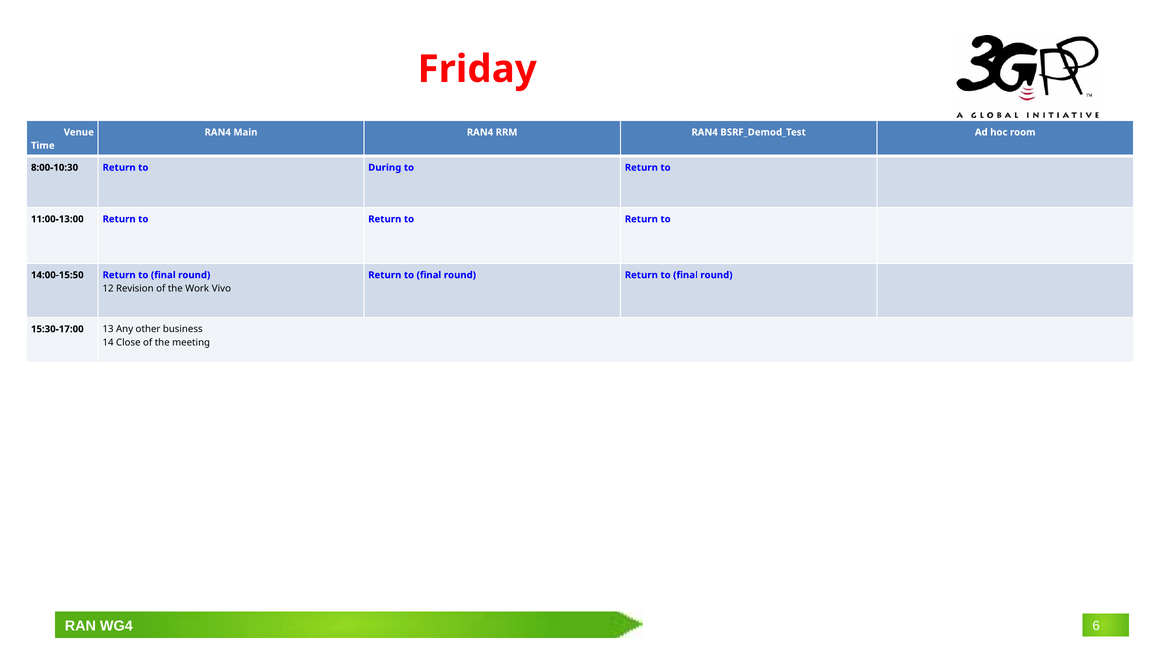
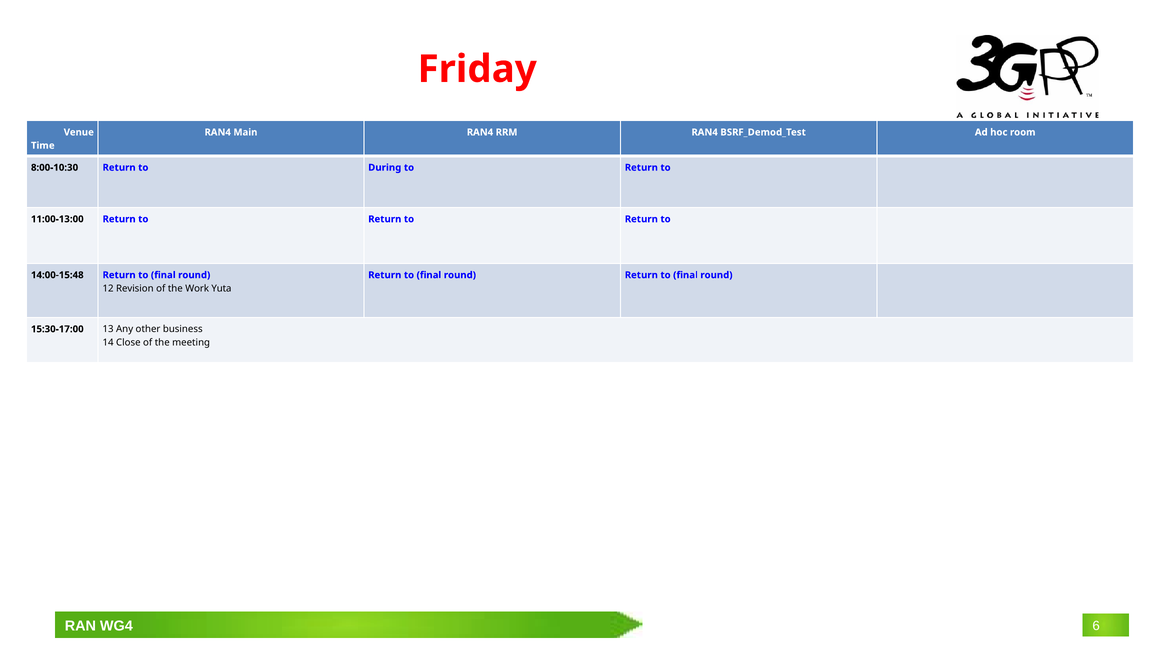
14:00-15:50: 14:00-15:50 -> 14:00-15:48 (57, 275)
Vivo: Vivo -> Yuta (221, 288)
